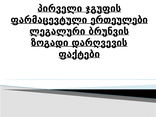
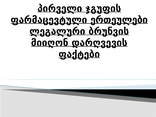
ზოგადი: ზოგადი -> მიიღონ (50, 43)
